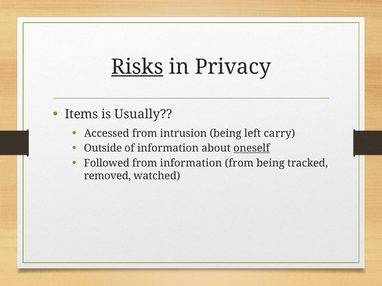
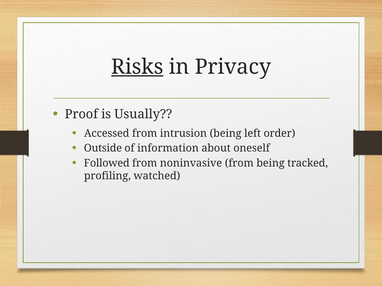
Items: Items -> Proof (81, 114)
carry: carry -> order (279, 134)
oneself underline: present -> none (252, 148)
from information: information -> noninvasive (191, 163)
removed: removed -> profiling (107, 176)
